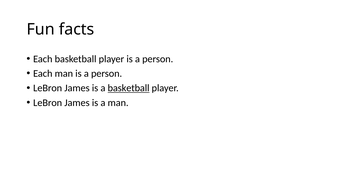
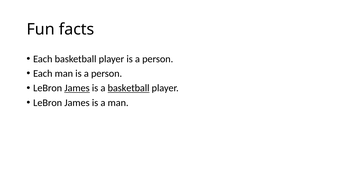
James underline: none -> present (77, 88)
